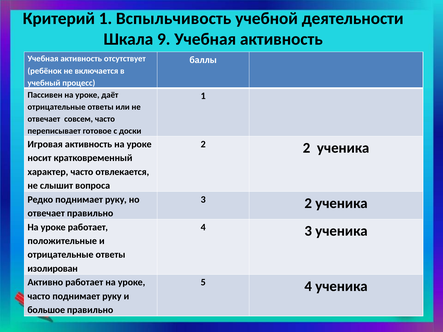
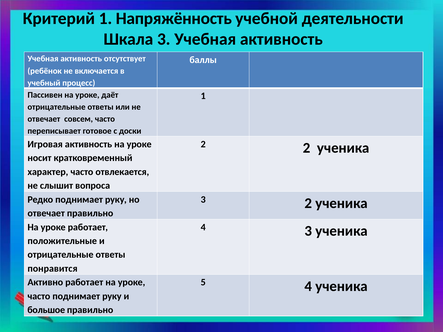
Вспыльчивость: Вспыльчивость -> Напряжённость (174, 19)
Шкала 9: 9 -> 3 (164, 39)
изолирован: изолирован -> понравится (53, 269)
